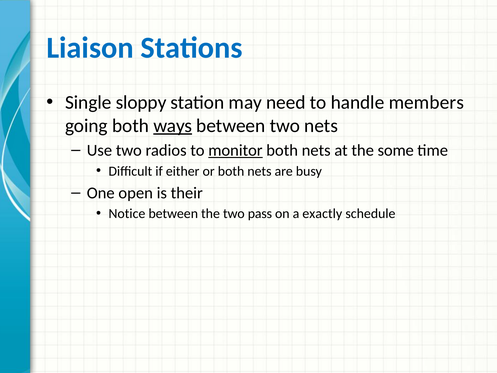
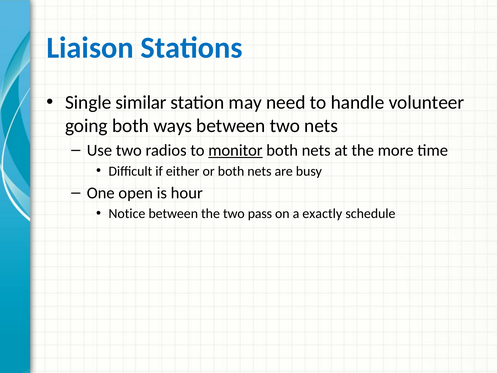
sloppy: sloppy -> similar (141, 102)
members: members -> volunteer (426, 102)
ways underline: present -> none (173, 126)
some: some -> more (396, 150)
their: their -> hour (187, 193)
